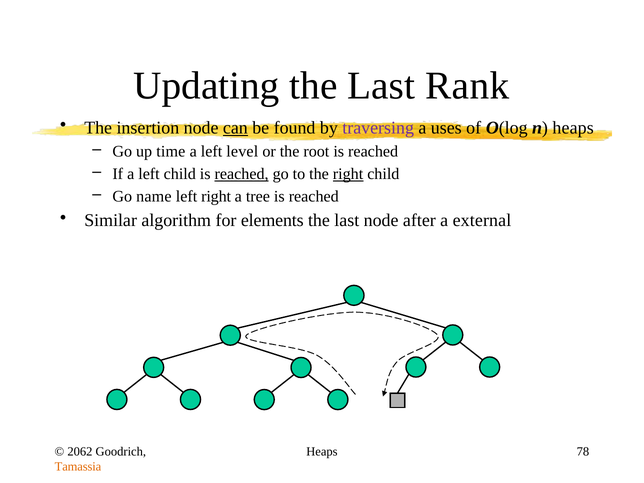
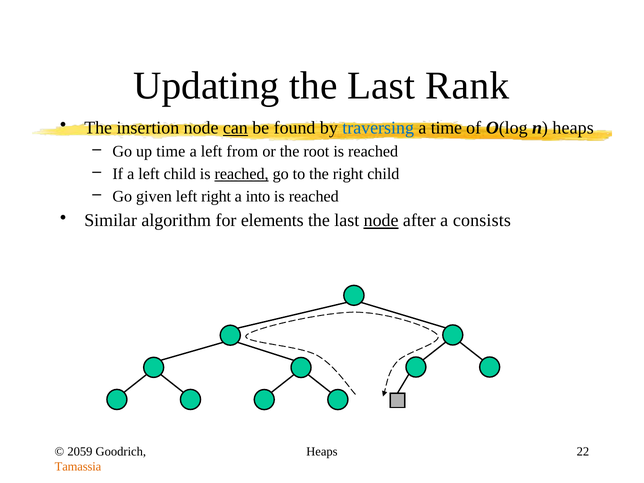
traversing colour: purple -> blue (378, 128)
a uses: uses -> time (446, 128)
level: level -> from (242, 151)
right underline: present -> none (348, 174)
name: name -> given (154, 196)
tree: tree -> into (258, 196)
node underline: none -> present (381, 221)
external: external -> consists (482, 221)
2062: 2062 -> 2059 (80, 452)
78: 78 -> 22 (583, 452)
